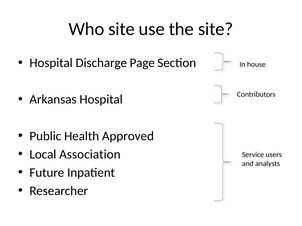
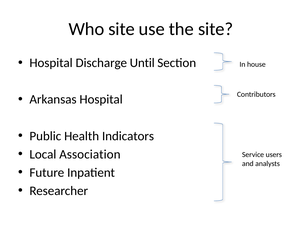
Page: Page -> Until (142, 63)
Approved: Approved -> Indicators (128, 136)
